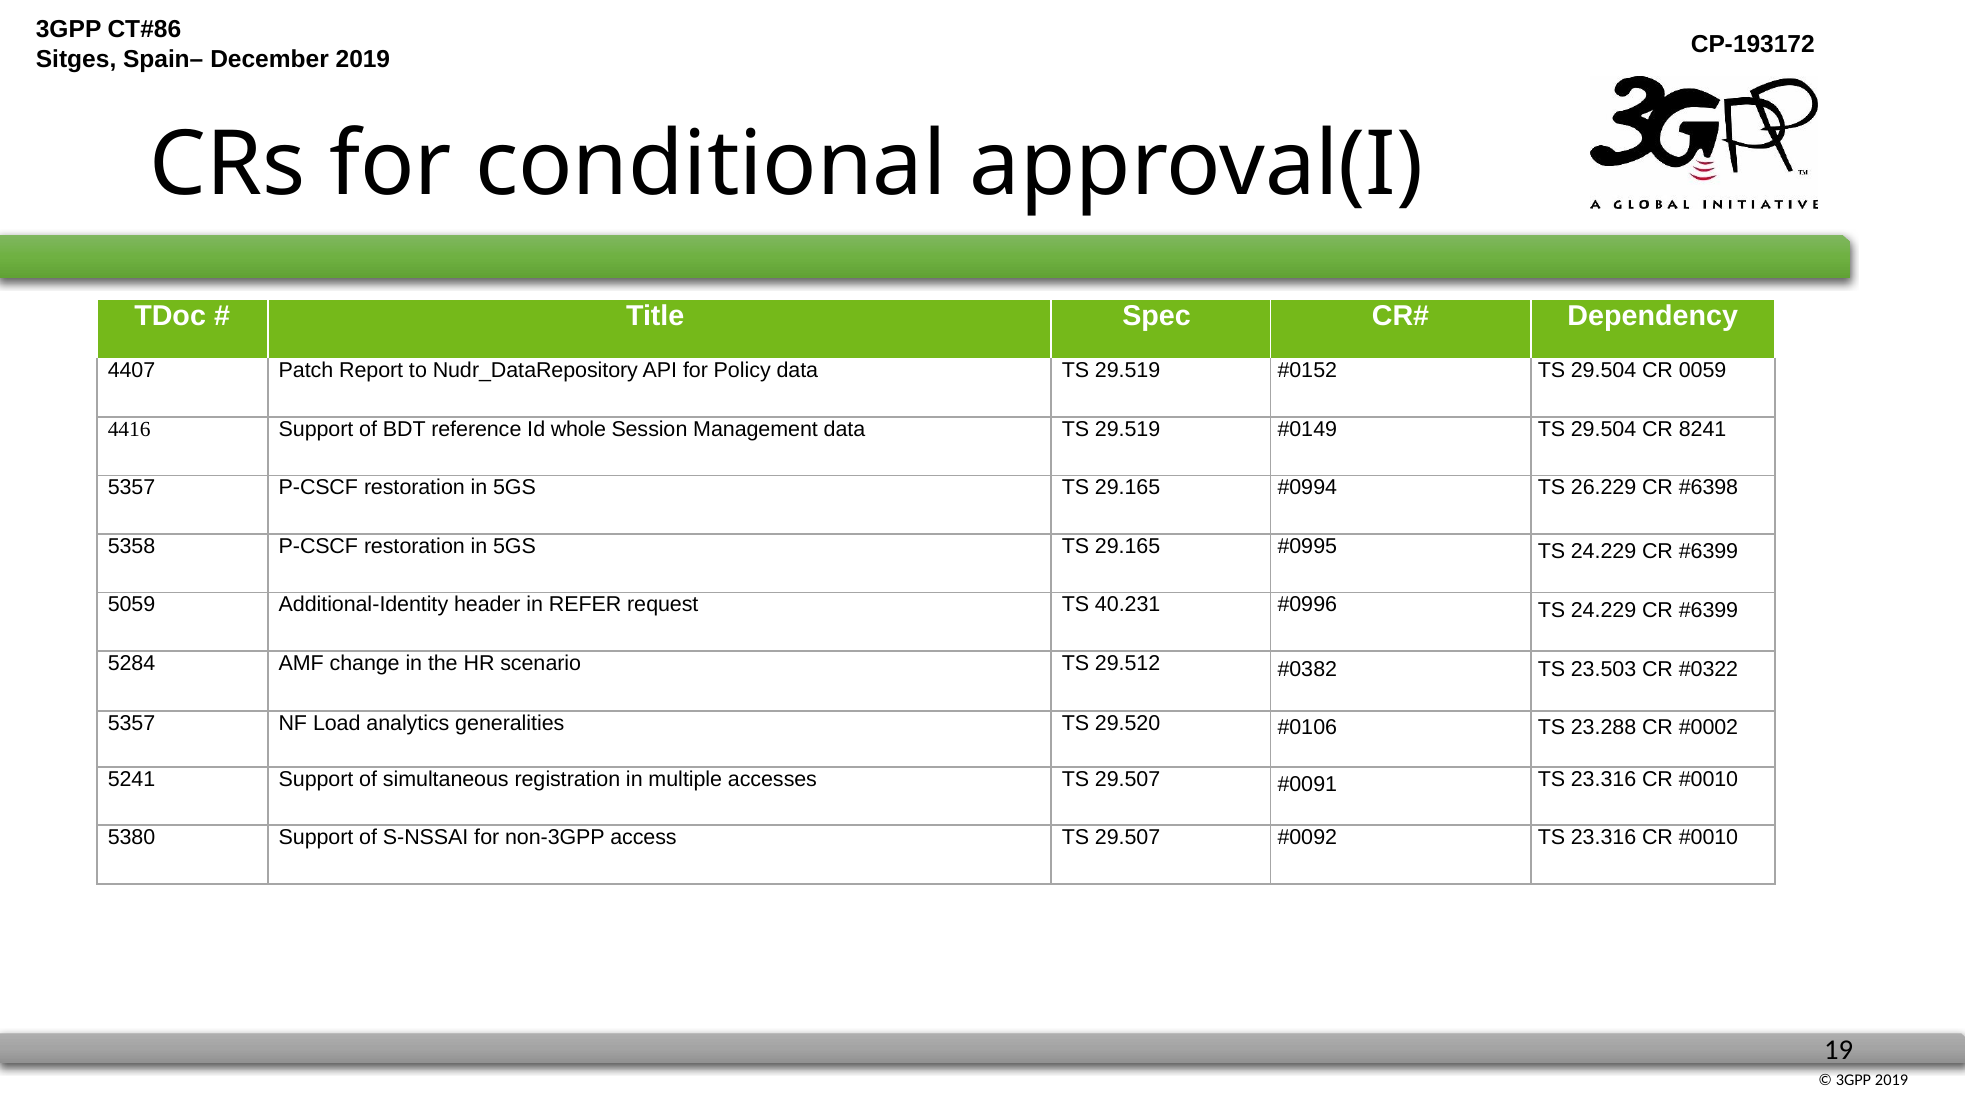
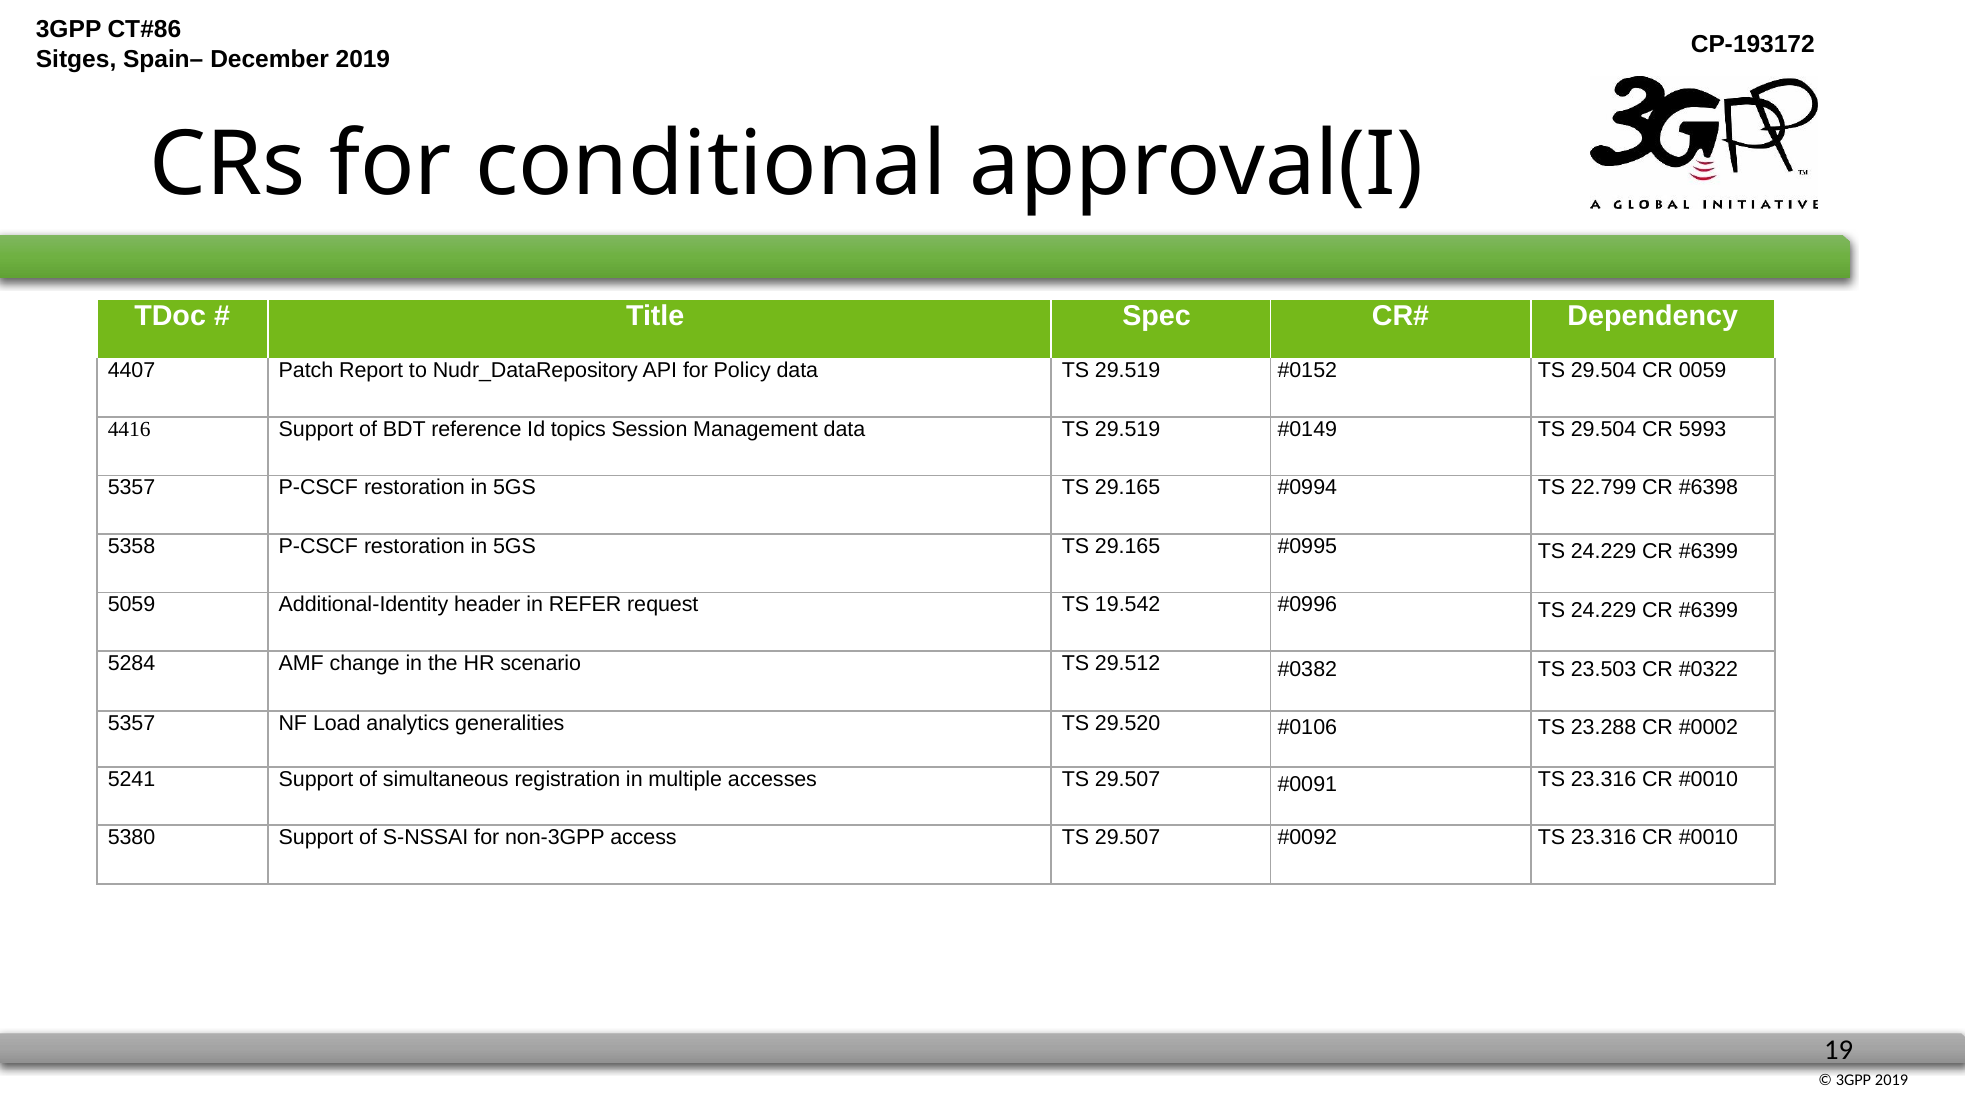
whole: whole -> topics (578, 429)
8241: 8241 -> 5993 (1703, 429)
26.229: 26.229 -> 22.799 (1604, 488)
40.231: 40.231 -> 19.542 (1128, 605)
